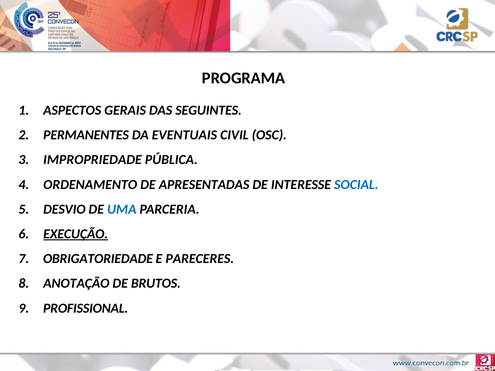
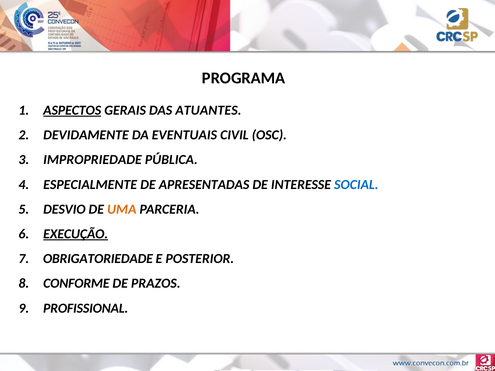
ASPECTOS underline: none -> present (72, 110)
SEGUINTES: SEGUINTES -> ATUANTES (208, 110)
PERMANENTES: PERMANENTES -> DEVIDAMENTE (86, 135)
ORDENAMENTO: ORDENAMENTO -> ESPECIALMENTE (90, 185)
UMA colour: blue -> orange (122, 209)
PARECERES: PARECERES -> POSTERIOR (200, 259)
ANOTAÇÃO: ANOTAÇÃO -> CONFORME (76, 284)
BRUTOS: BRUTOS -> PRAZOS (156, 284)
